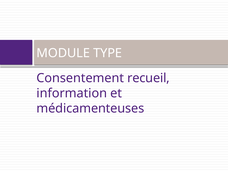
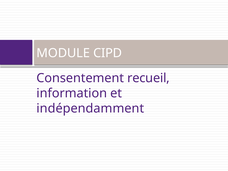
TYPE: TYPE -> CIPD (108, 53)
médicamenteuses: médicamenteuses -> indépendamment (90, 108)
